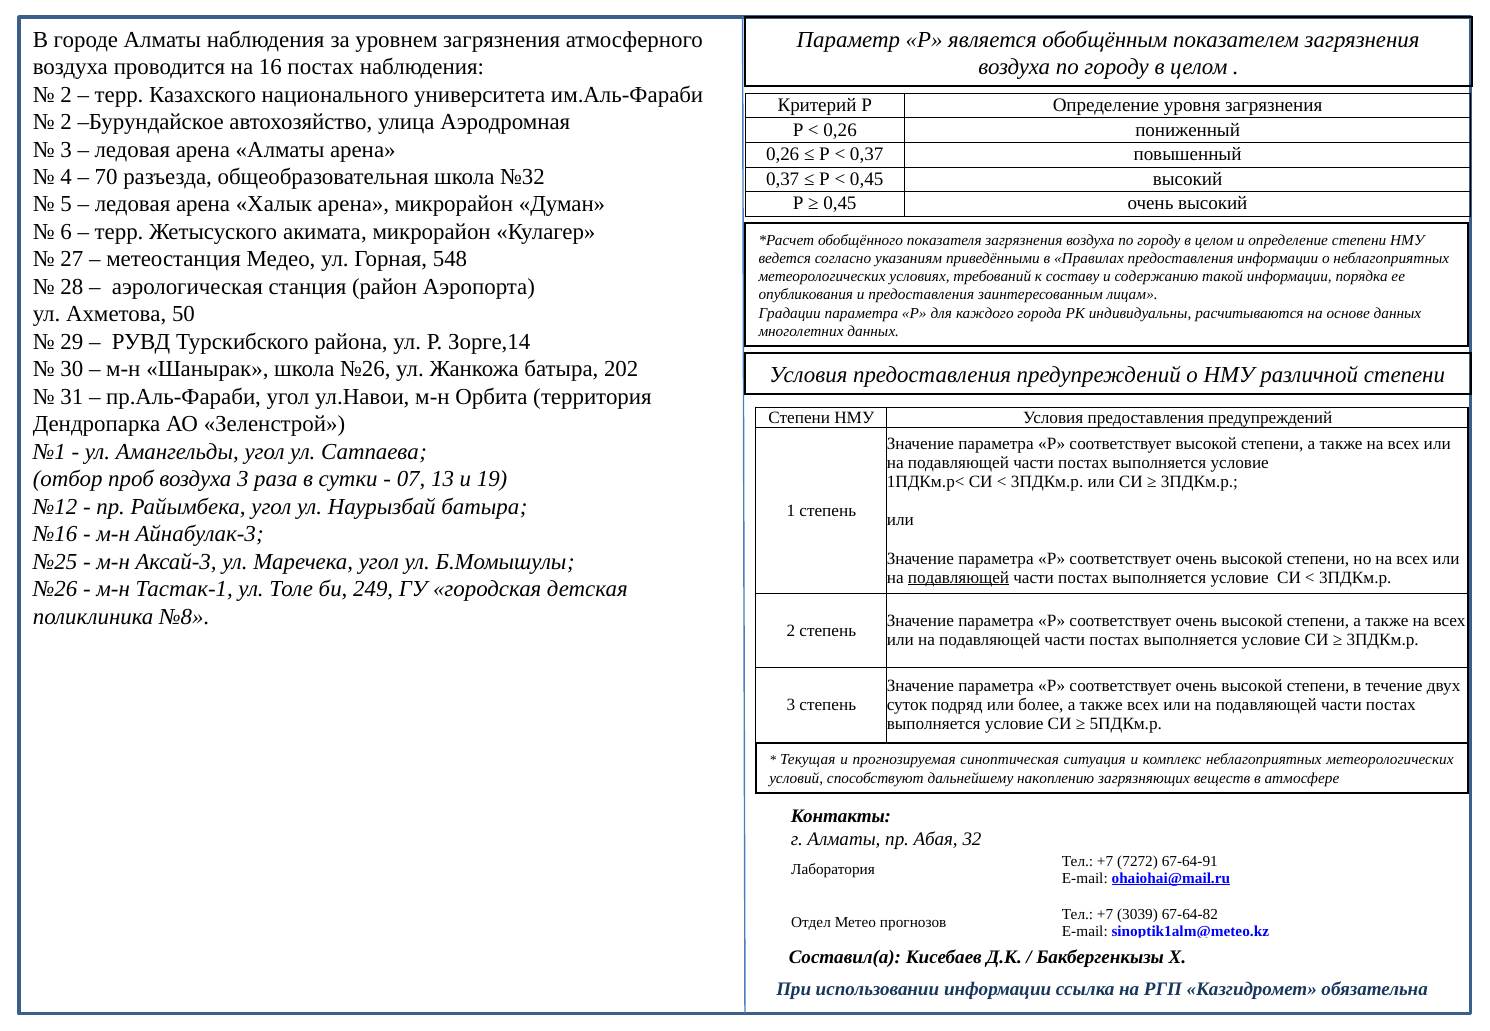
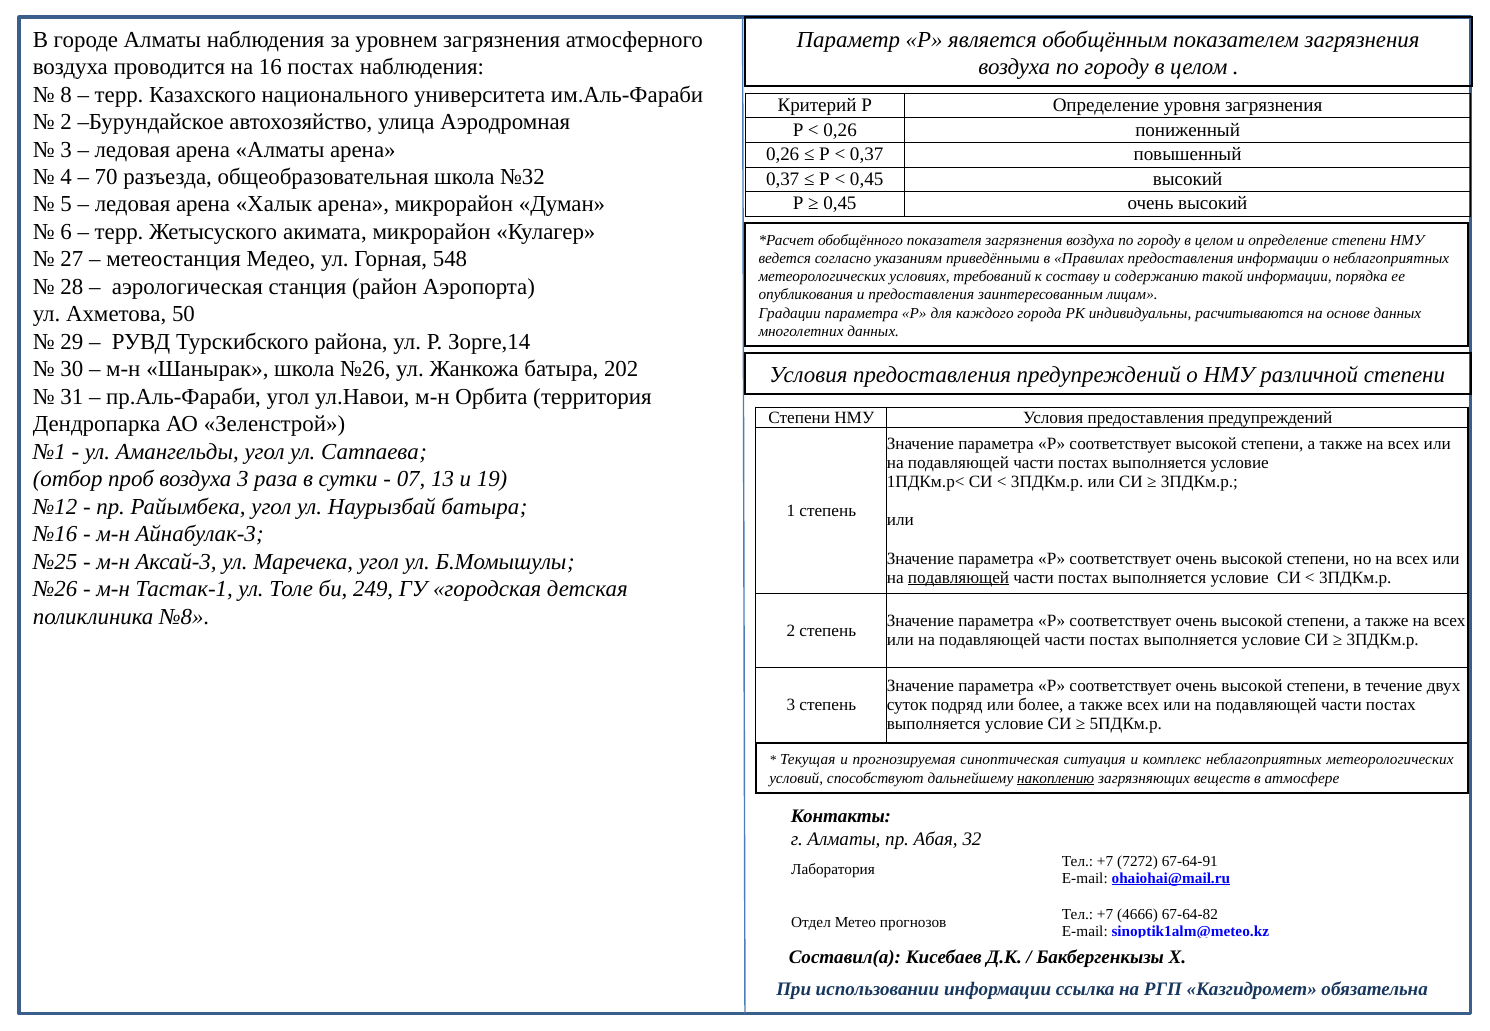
2: 2 -> 8 (66, 95)
накоплению underline: none -> present (1056, 779)
3039: 3039 -> 4666 (1138, 915)
